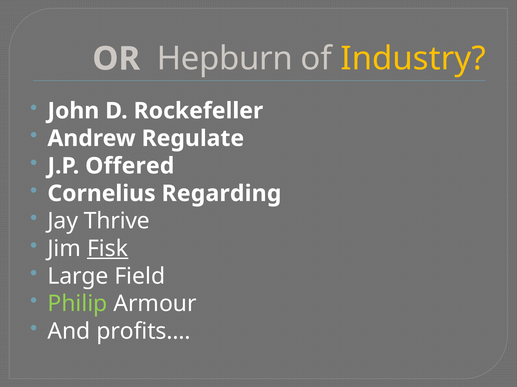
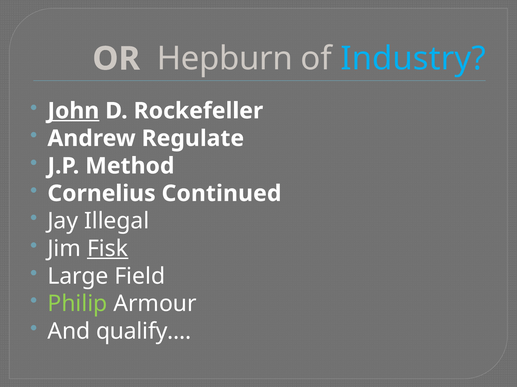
Industry colour: yellow -> light blue (413, 59)
John underline: none -> present (73, 111)
Offered: Offered -> Method (130, 166)
Regarding: Regarding -> Continued (222, 194)
Thrive: Thrive -> Illegal (117, 221)
profits…: profits… -> qualify… (144, 332)
